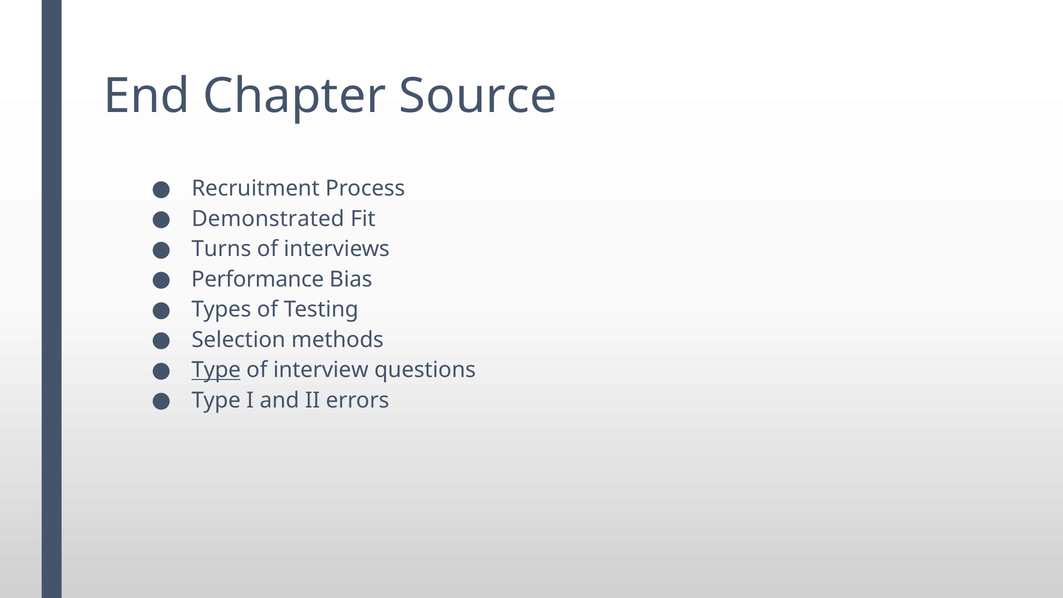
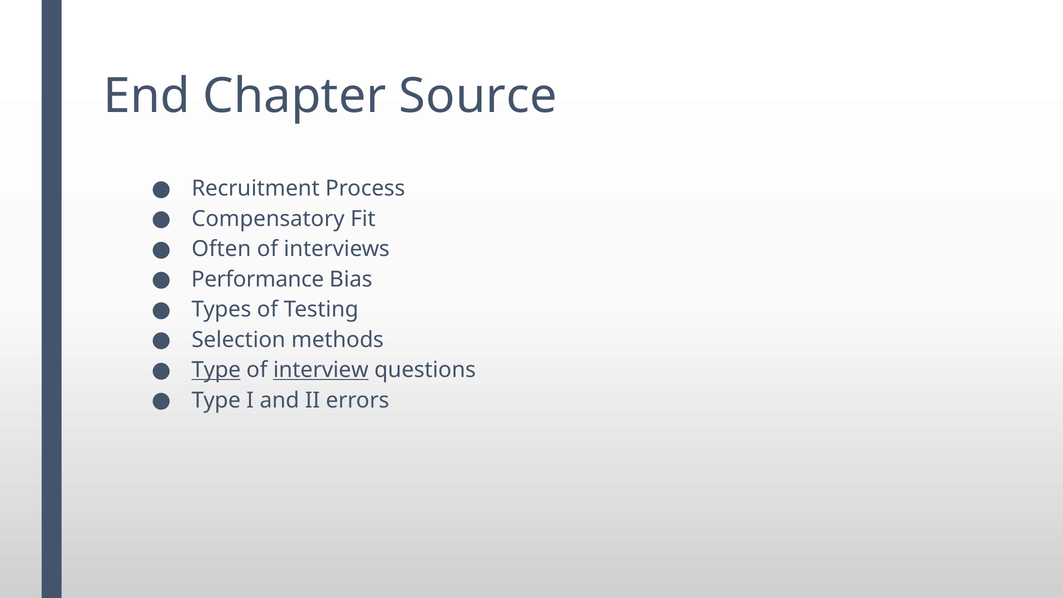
Demonstrated: Demonstrated -> Compensatory (268, 219)
Turns: Turns -> Often (221, 249)
interview underline: none -> present (321, 370)
